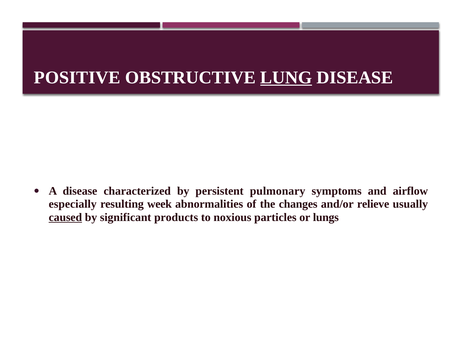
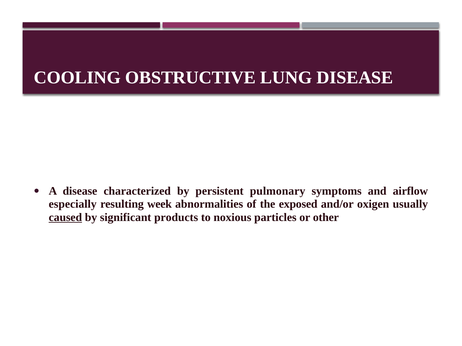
POSITIVE: POSITIVE -> COOLING (77, 78)
LUNG underline: present -> none (286, 78)
changes: changes -> exposed (298, 204)
relieve: relieve -> oxigen (373, 204)
lungs: lungs -> other (326, 218)
